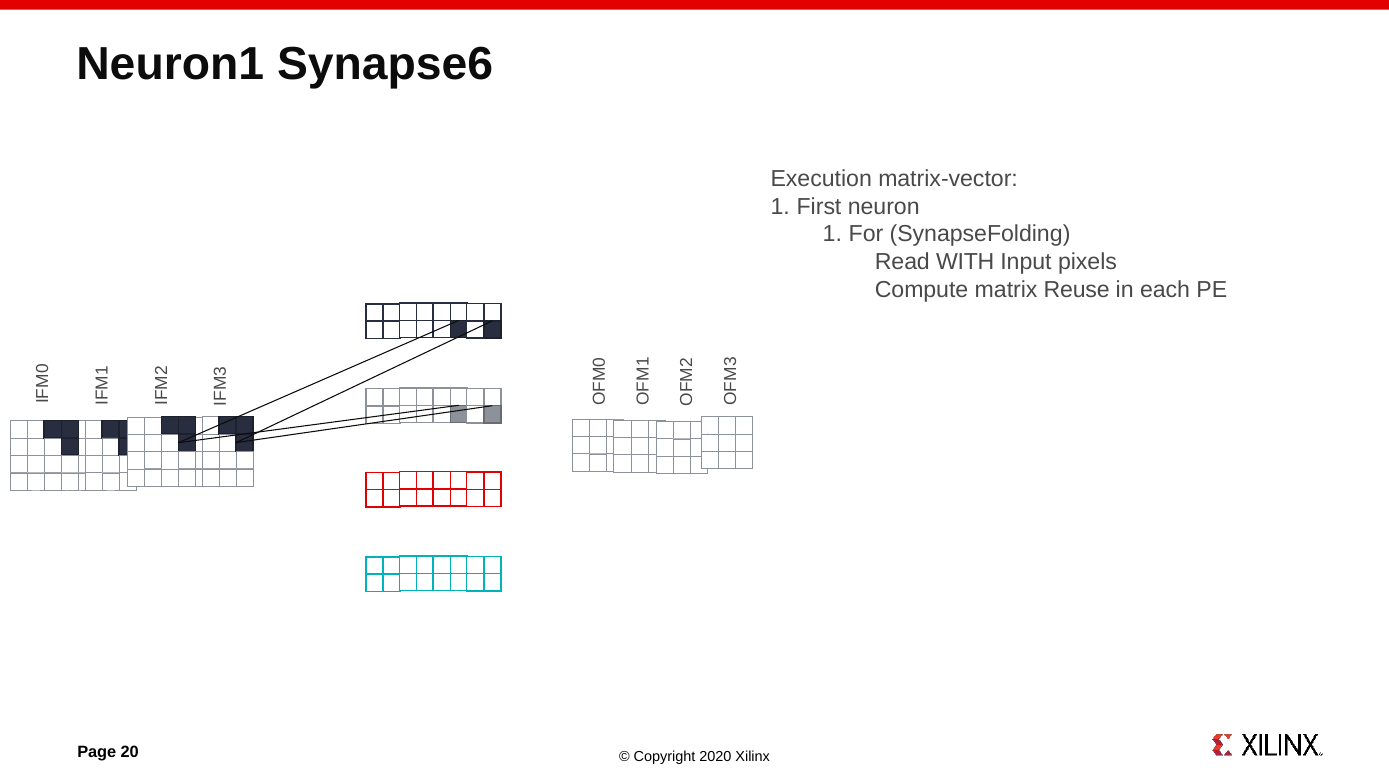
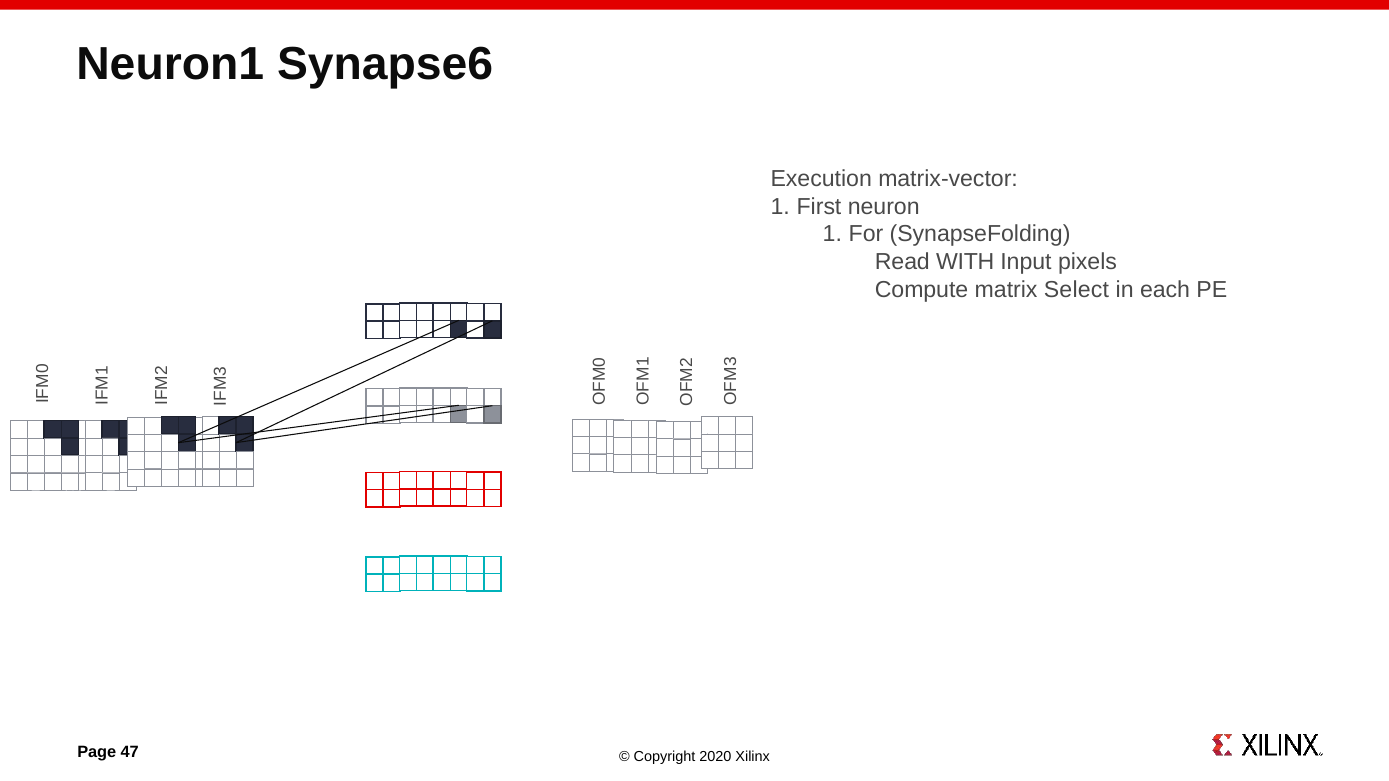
Reuse: Reuse -> Select (1076, 290)
20: 20 -> 47 (130, 753)
